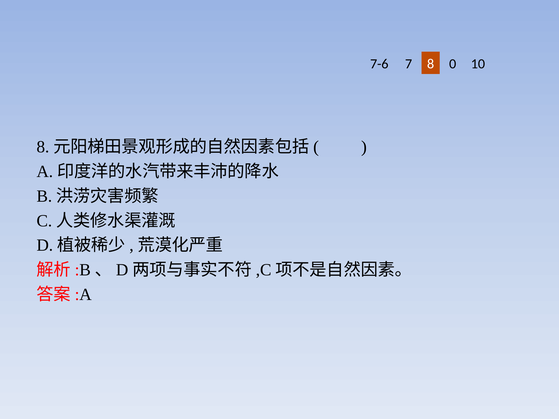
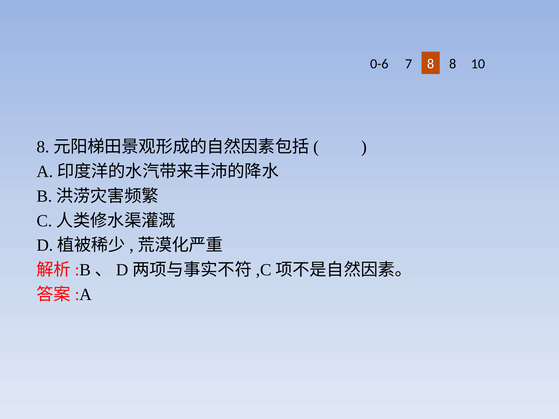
7-6: 7-6 -> 0-6 (379, 64)
8 0: 0 -> 8 (453, 64)
